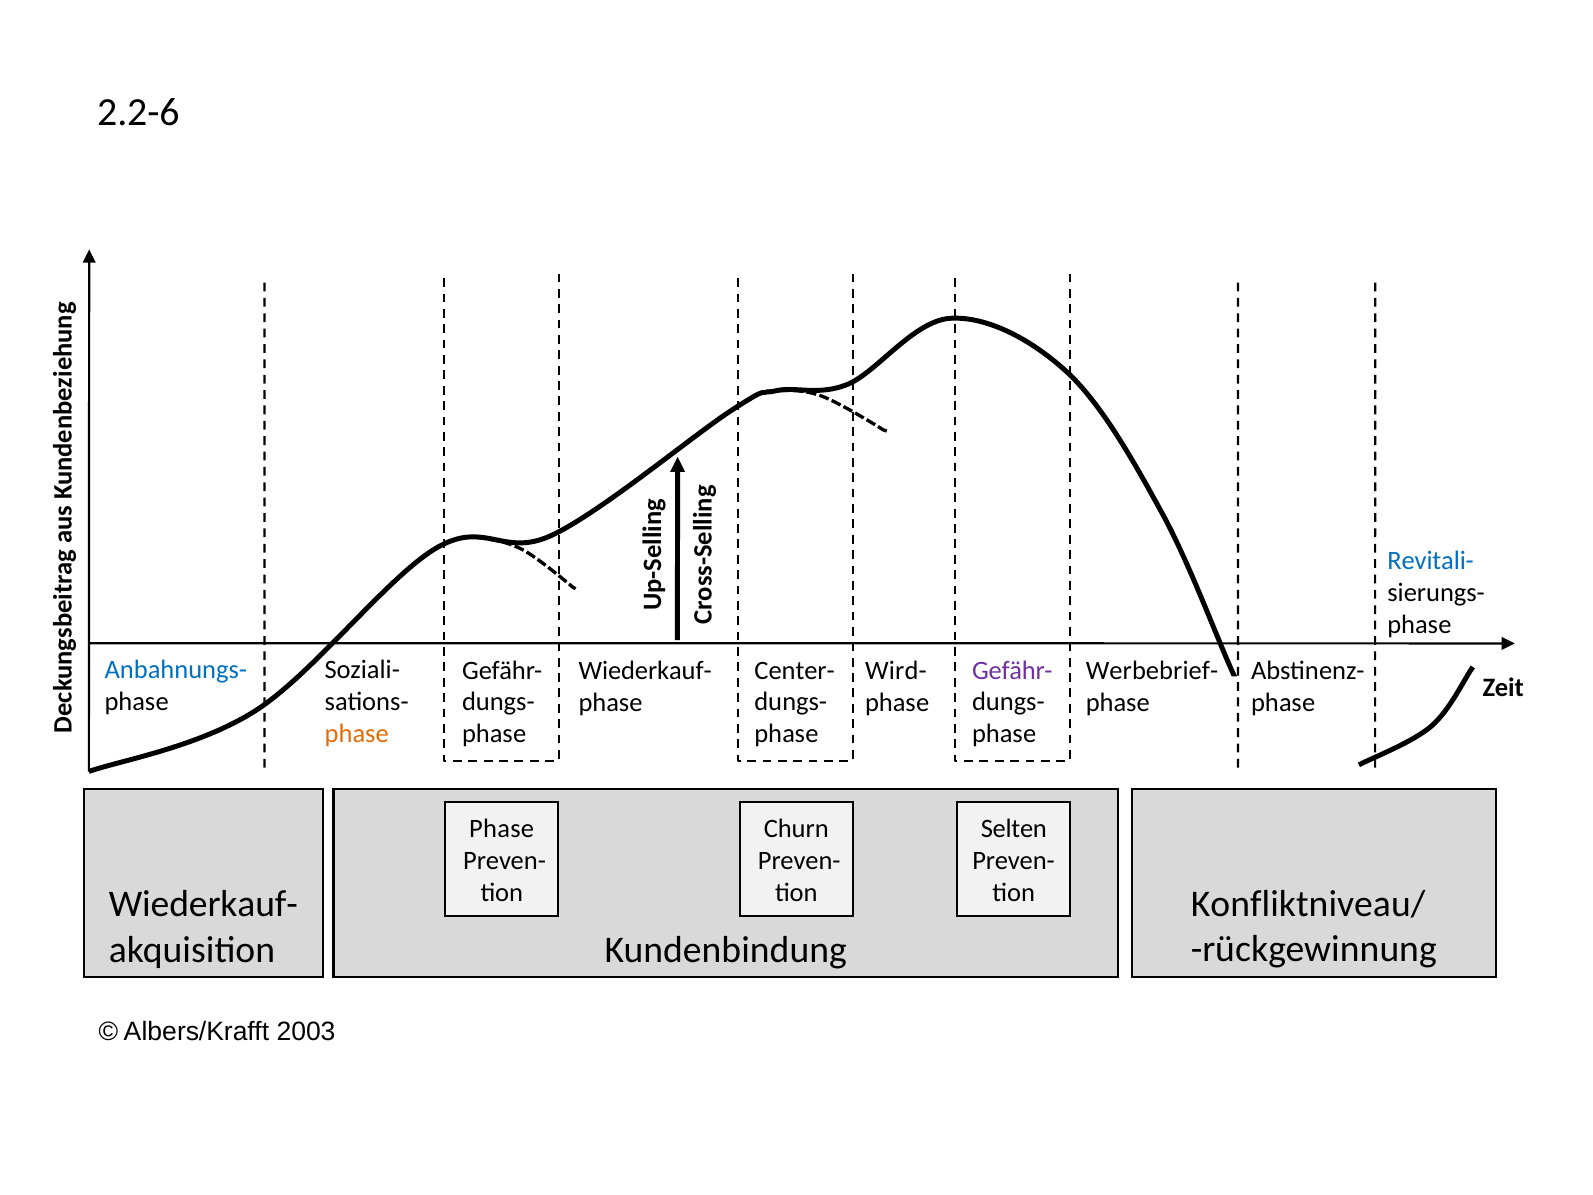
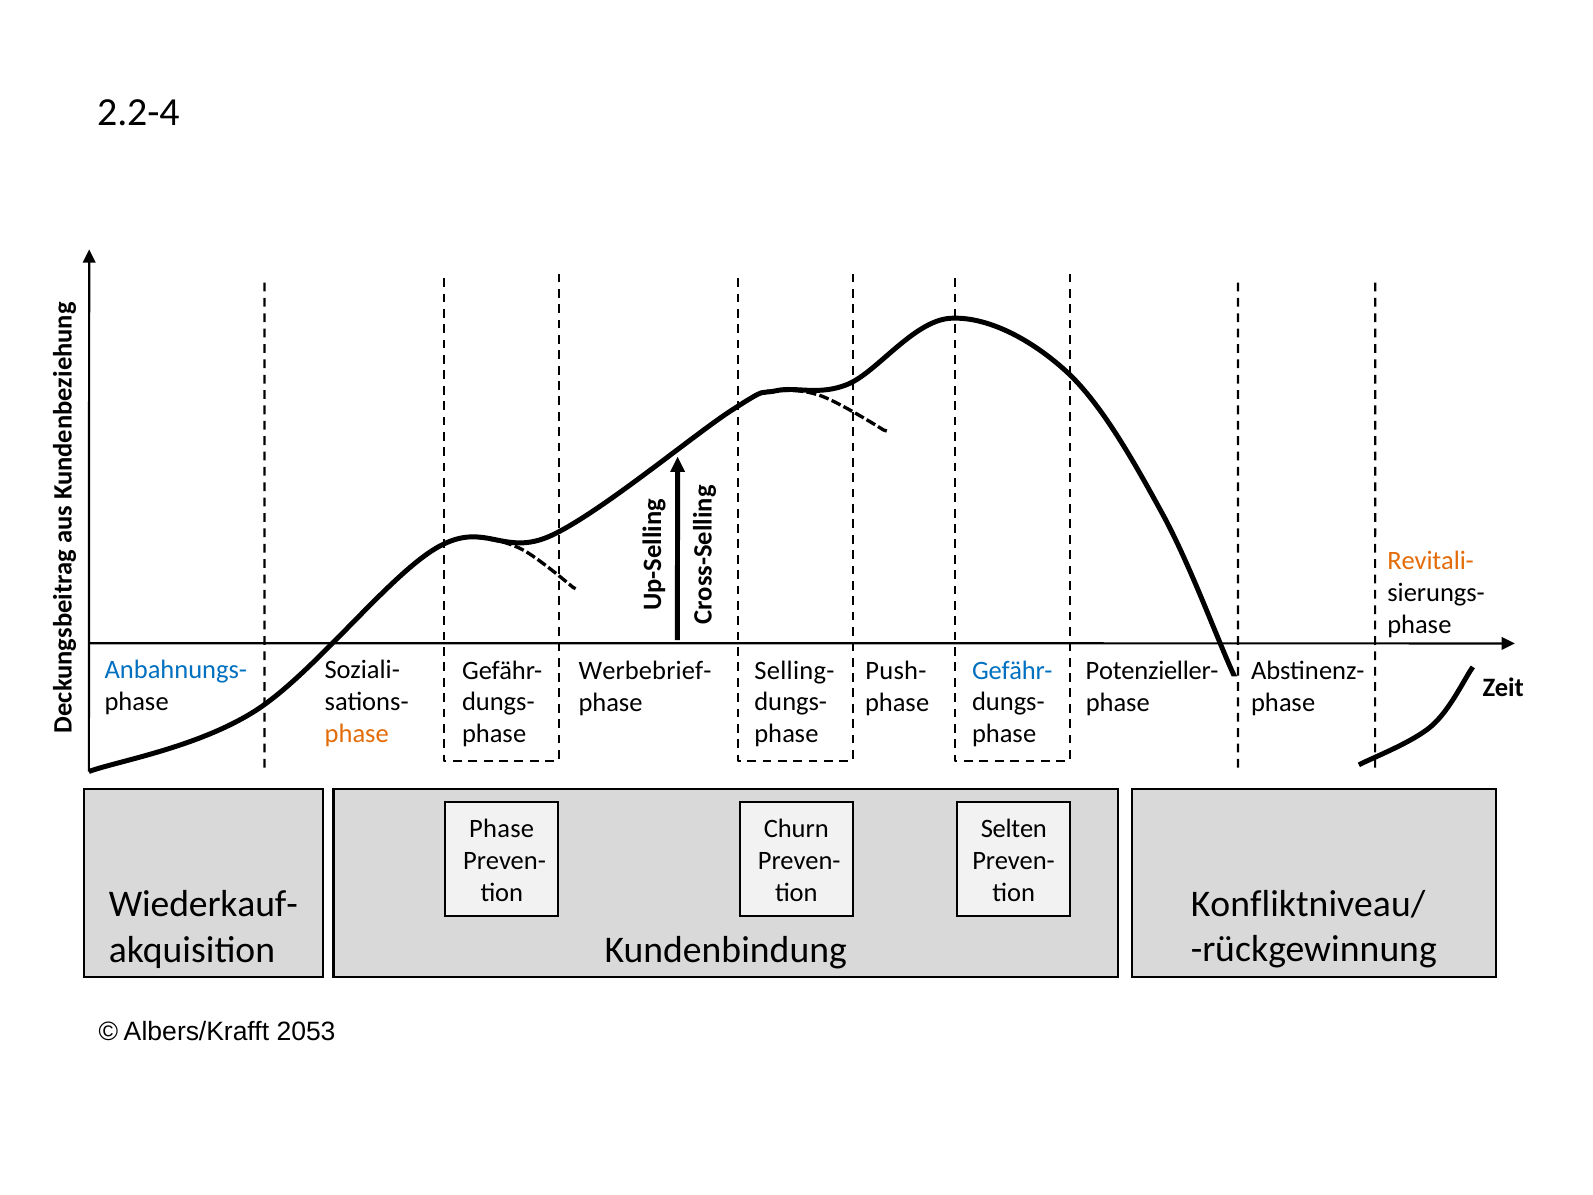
2.2-6: 2.2-6 -> 2.2-4 (138, 112)
Revitali- colour: blue -> orange (1431, 561)
Center-: Center- -> Selling- (794, 670)
Gefähr- colour: purple -> blue (1012, 670)
Wiederkauf-: Wiederkauf- -> Werbebrief- (645, 671)
Wird-: Wird- -> Push- (896, 671)
Werbebrief-: Werbebrief- -> Potenzieller- (1152, 671)
2003: 2003 -> 2053 (306, 1031)
